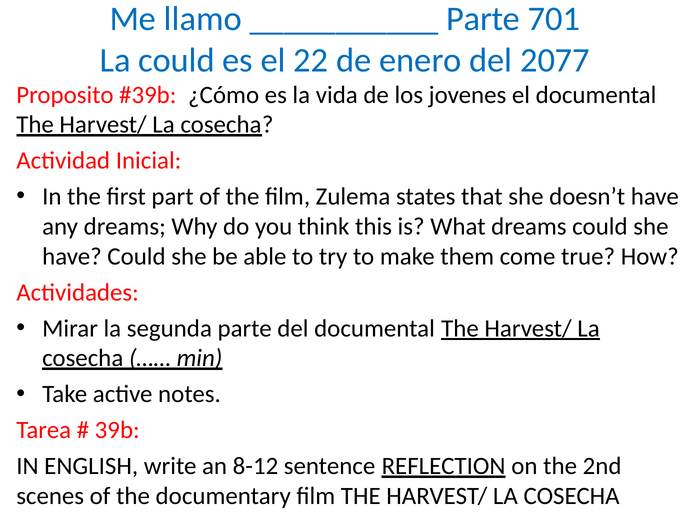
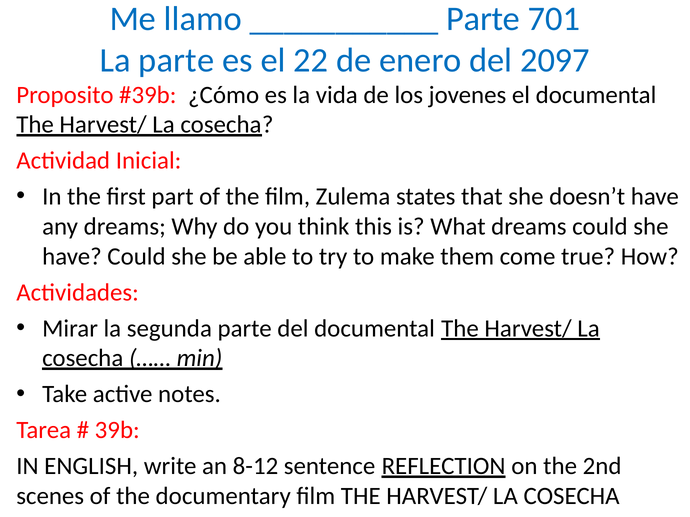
La could: could -> parte (176, 60)
2077: 2077 -> 2097 (555, 60)
